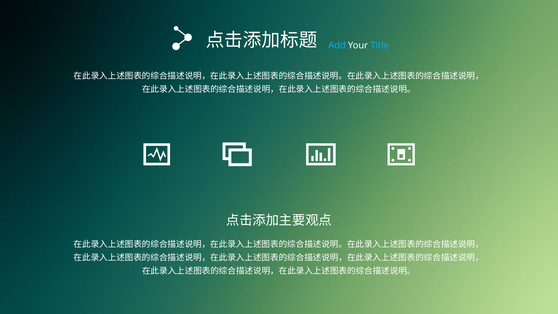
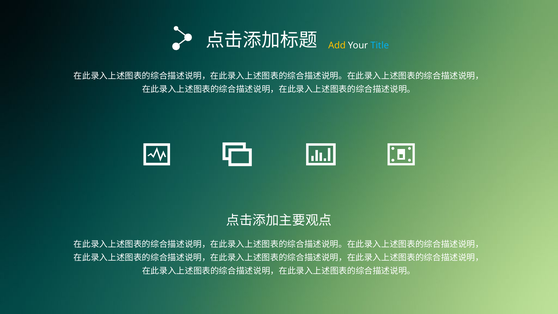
Add colour: light blue -> yellow (337, 45)
